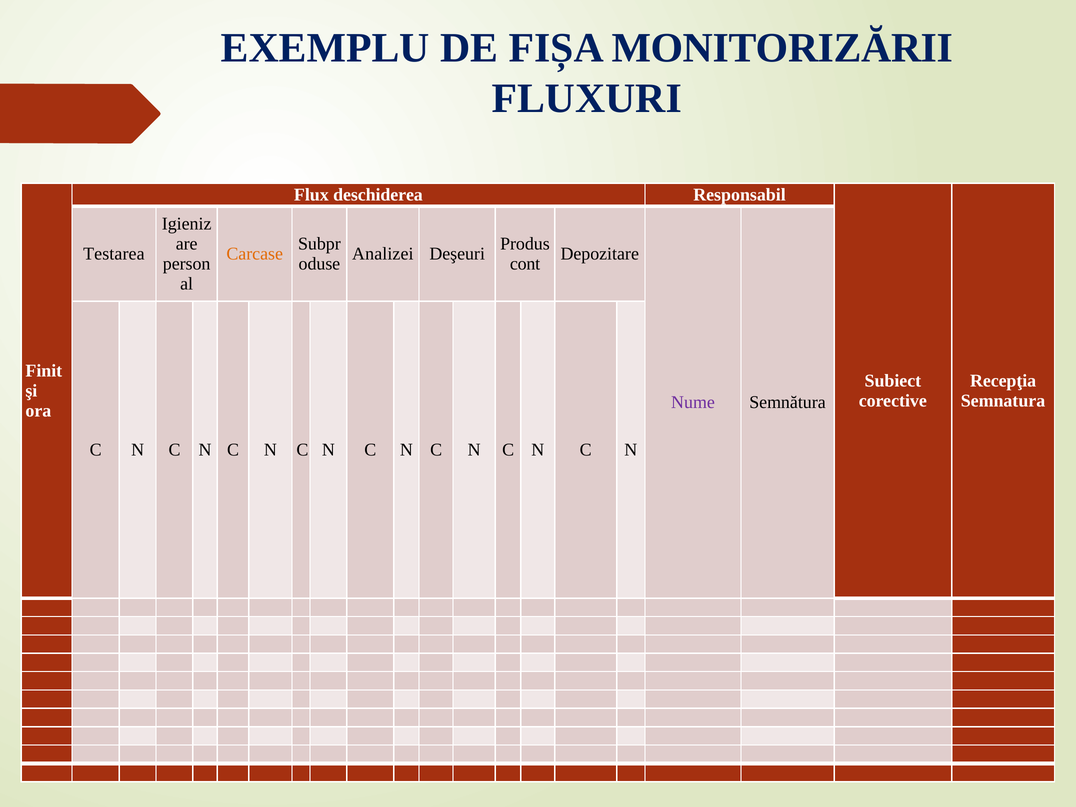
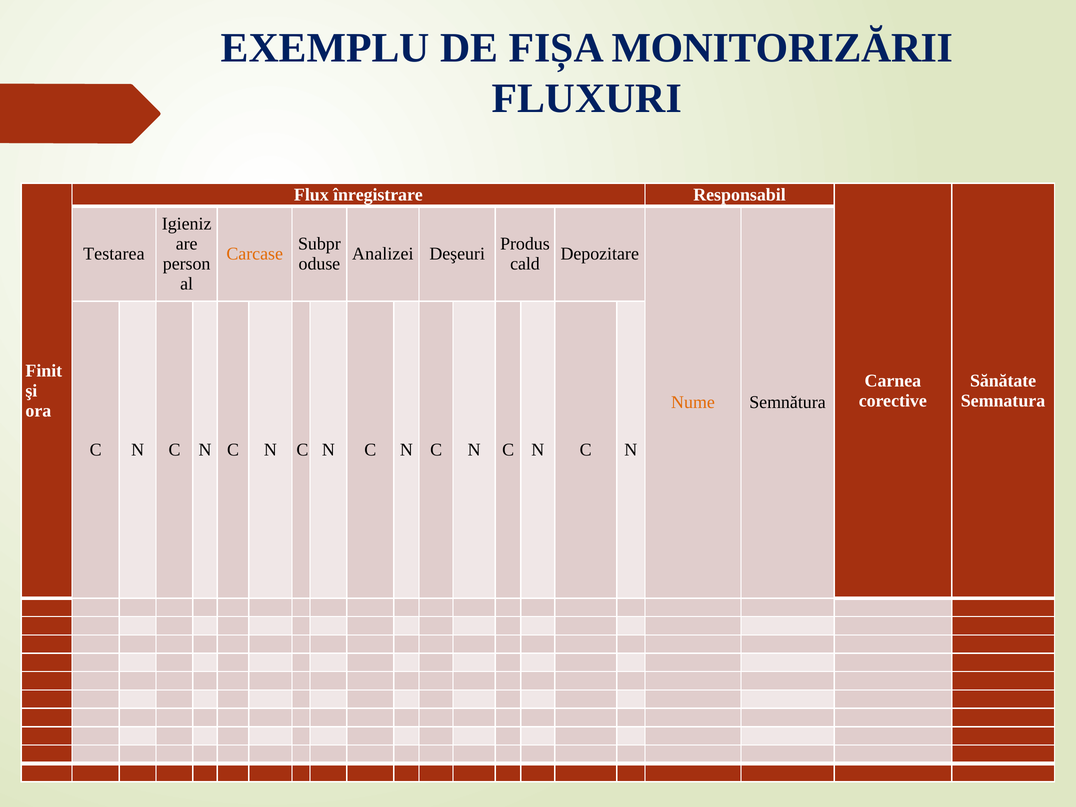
deschiderea: deschiderea -> înregistrare (378, 195)
cont: cont -> cald (525, 264)
Subiect: Subiect -> Carnea (893, 381)
Recepţia: Recepţia -> Sănătate (1003, 381)
Nume colour: purple -> orange (693, 402)
